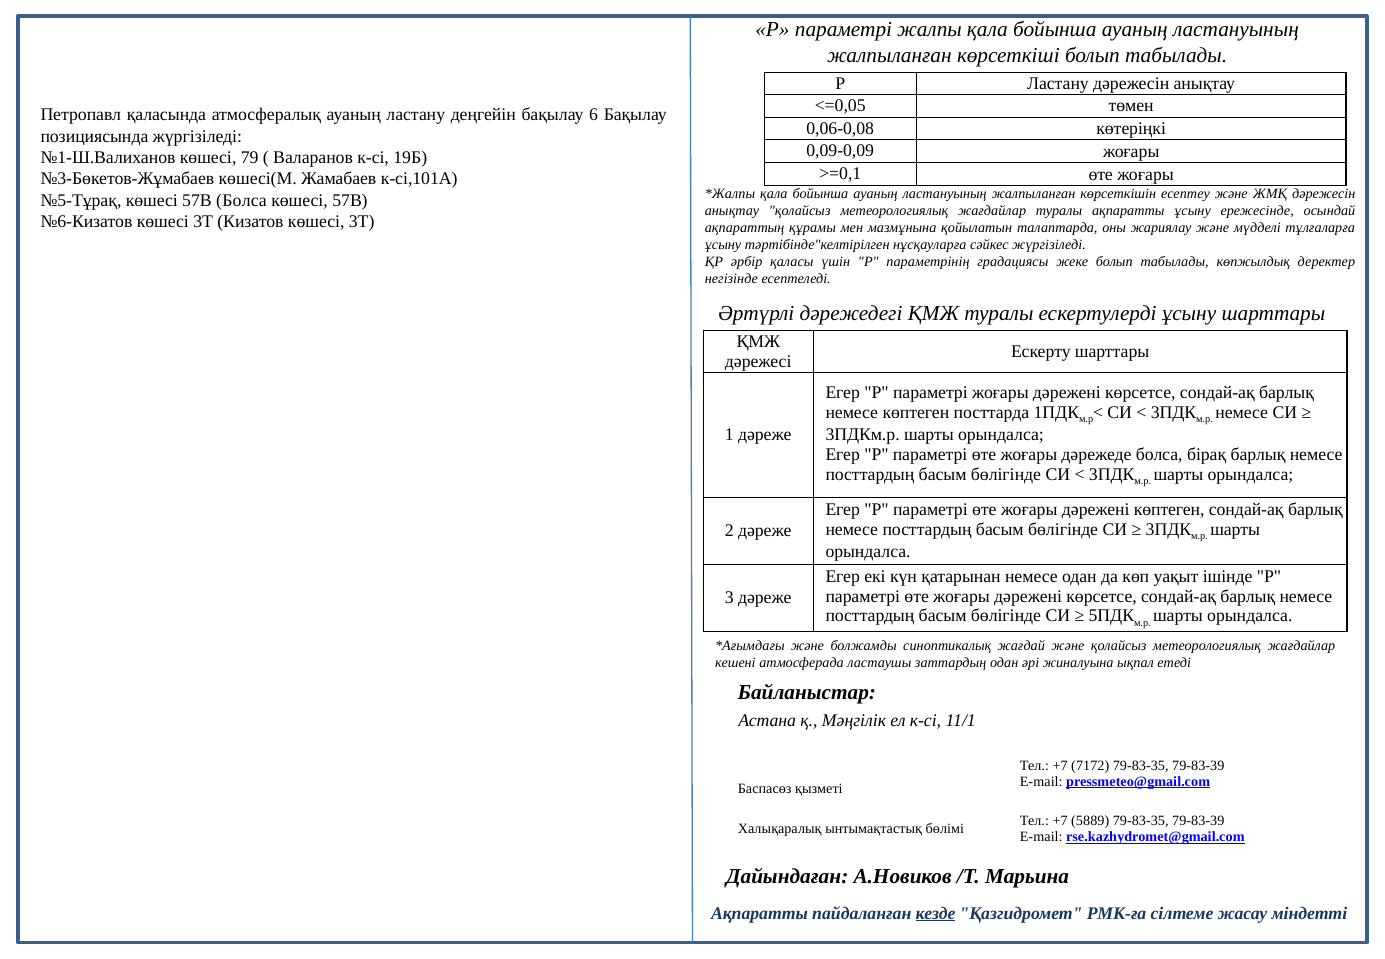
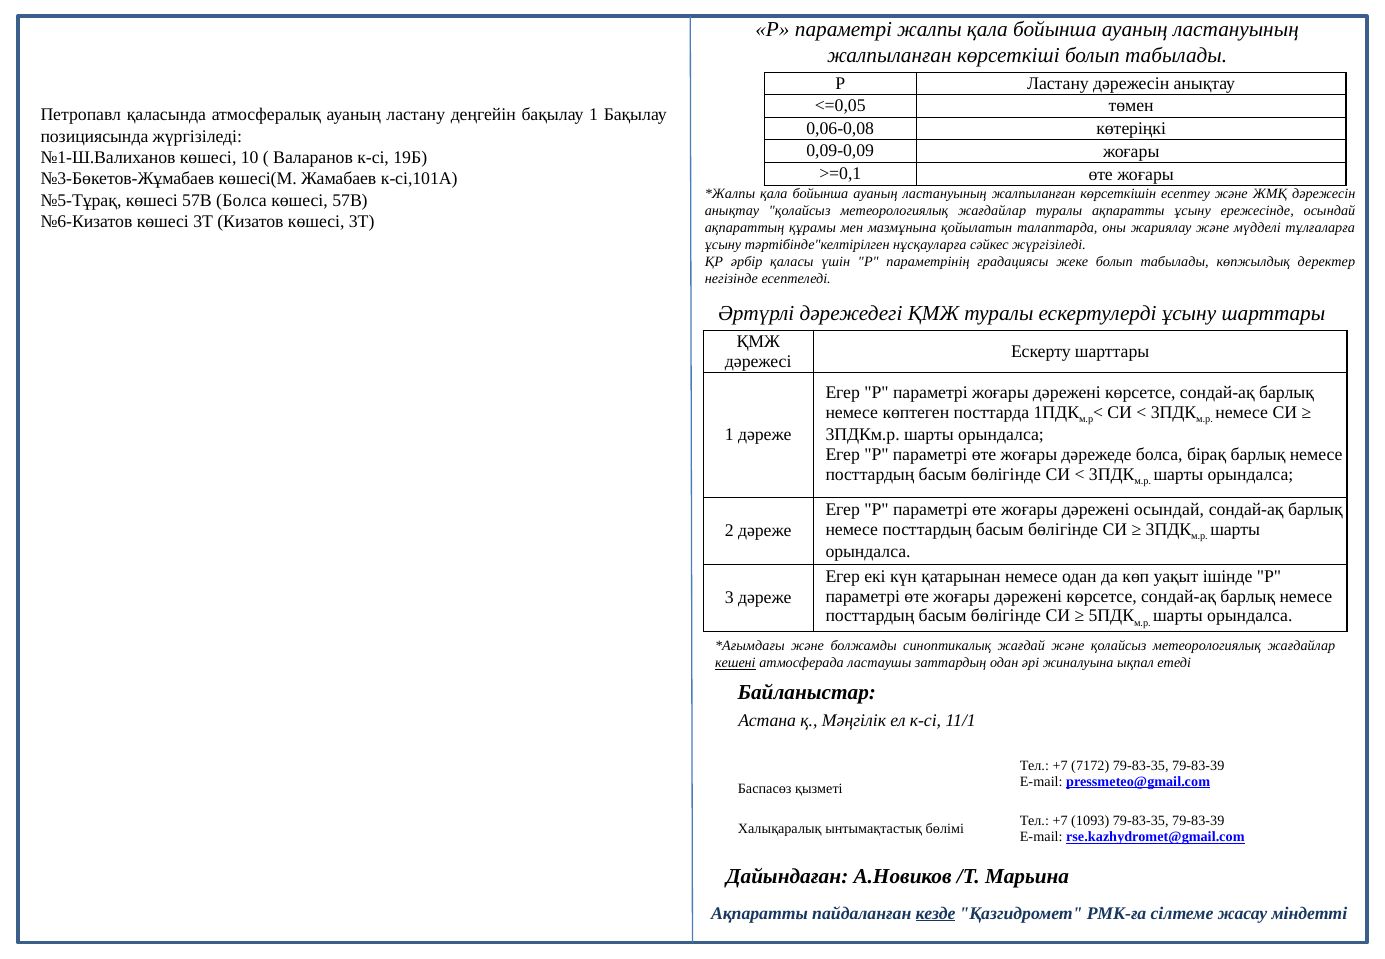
бақылау 6: 6 -> 1 (594, 115)
79: 79 -> 10 (250, 158)
дәрежені көптеген: көптеген -> осындай (1169, 510)
кешені underline: none -> present (735, 663)
5889: 5889 -> 1093 (1090, 821)
